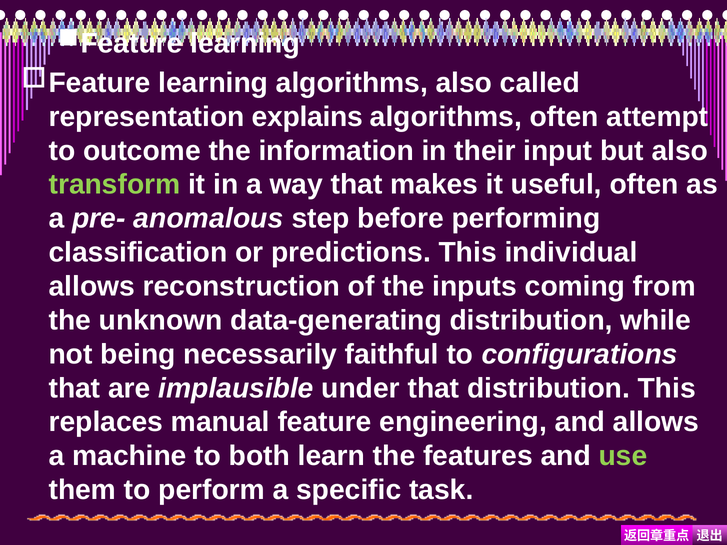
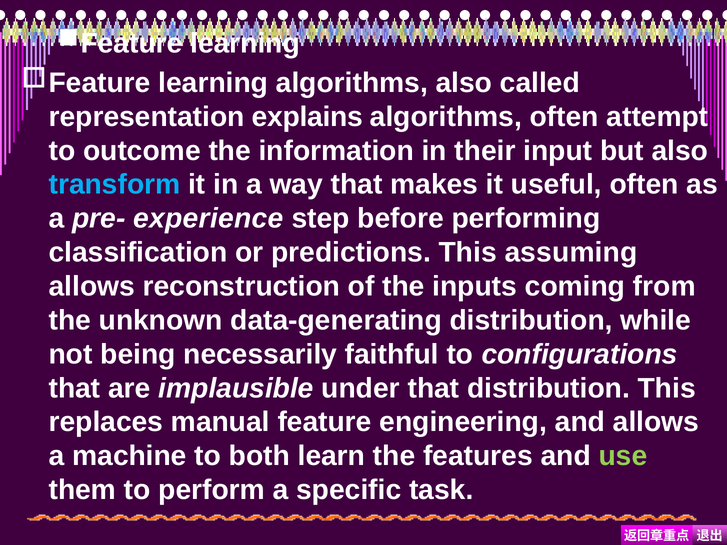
transform colour: light green -> light blue (115, 185)
anomalous: anomalous -> experience (208, 219)
individual: individual -> assuming (571, 253)
